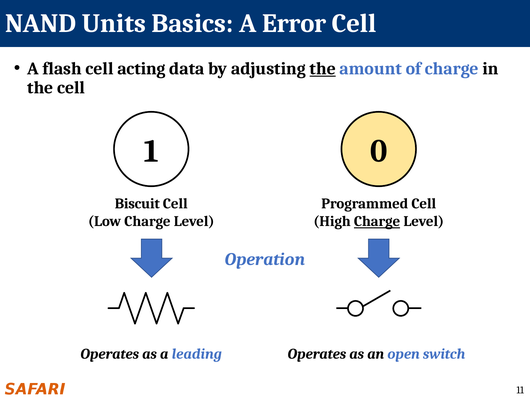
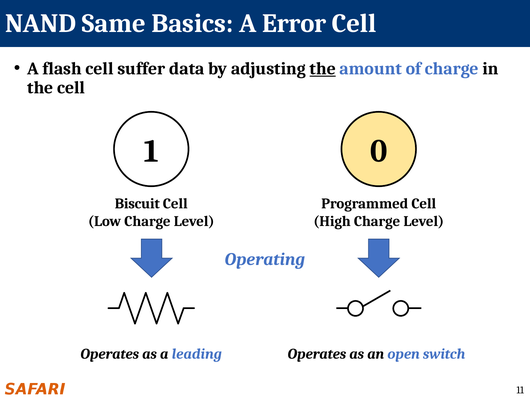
Units: Units -> Same (114, 23)
acting: acting -> suffer (141, 68)
Charge underline: present -> none (377, 221)
Operation: Operation -> Operating (265, 259)
